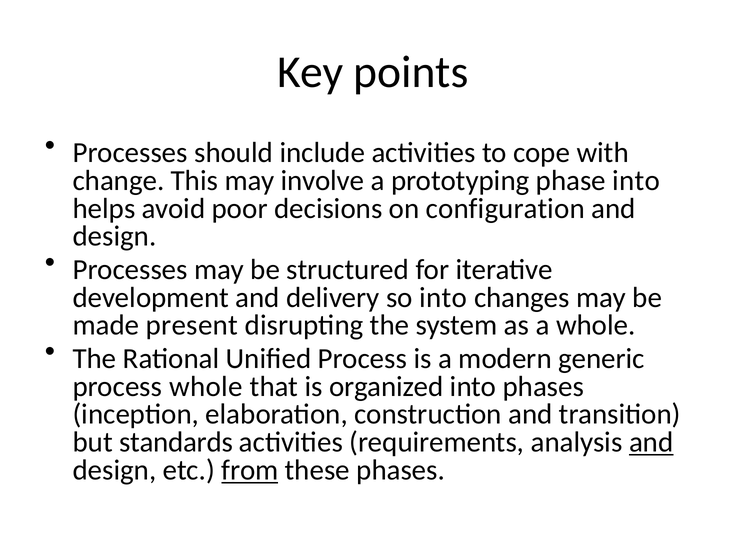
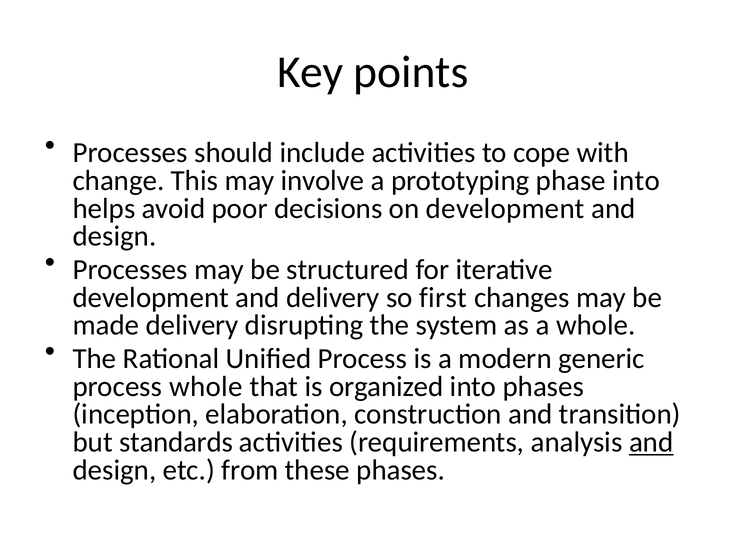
on configuration: configuration -> development (505, 208)
so into: into -> first (443, 297)
made present: present -> delivery (192, 325)
from underline: present -> none (250, 470)
